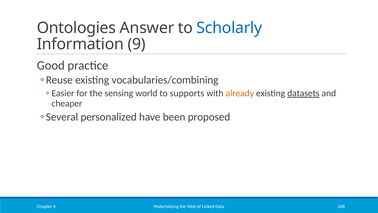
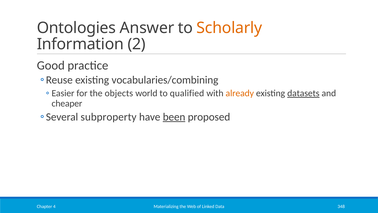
Scholarly colour: blue -> orange (229, 28)
9: 9 -> 2 (137, 44)
sensing: sensing -> objects (119, 93)
supports: supports -> qualified (187, 93)
personalized: personalized -> subproperty (109, 117)
been underline: none -> present (174, 117)
